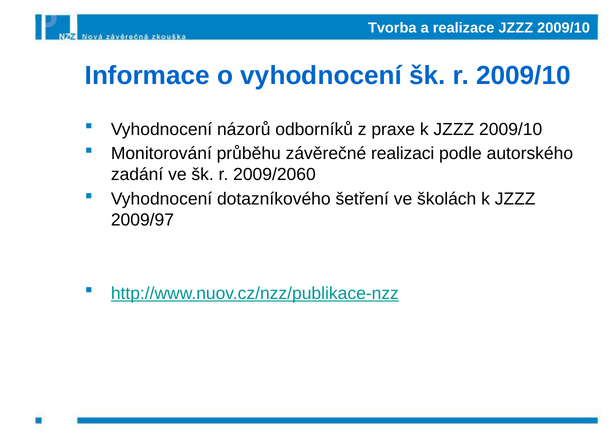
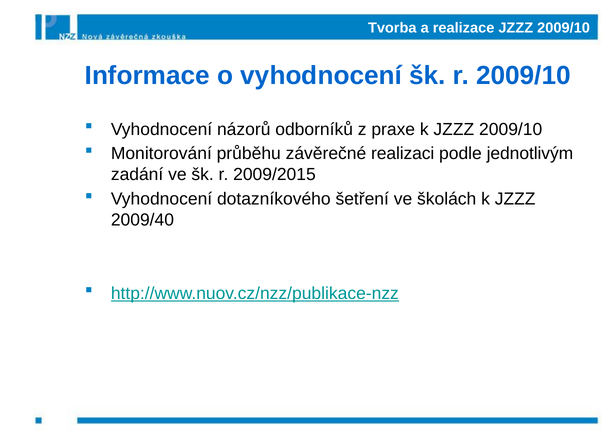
autorského: autorského -> jednotlivým (530, 154)
2009/2060: 2009/2060 -> 2009/2015 (274, 175)
2009/97: 2009/97 -> 2009/40 (142, 220)
